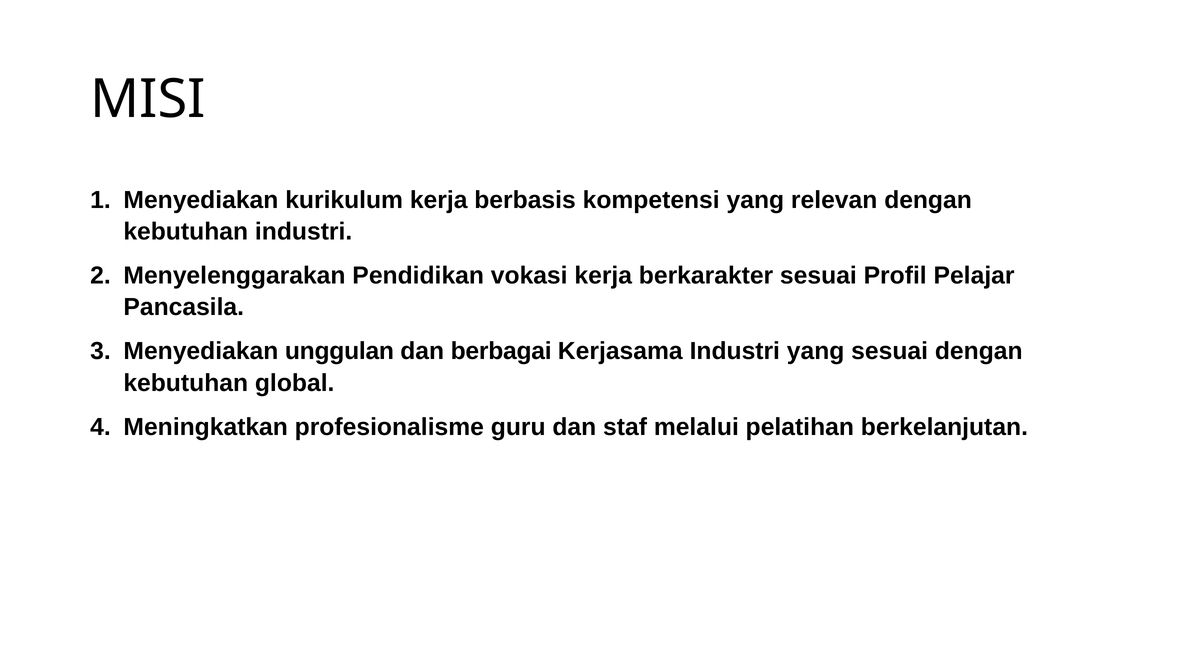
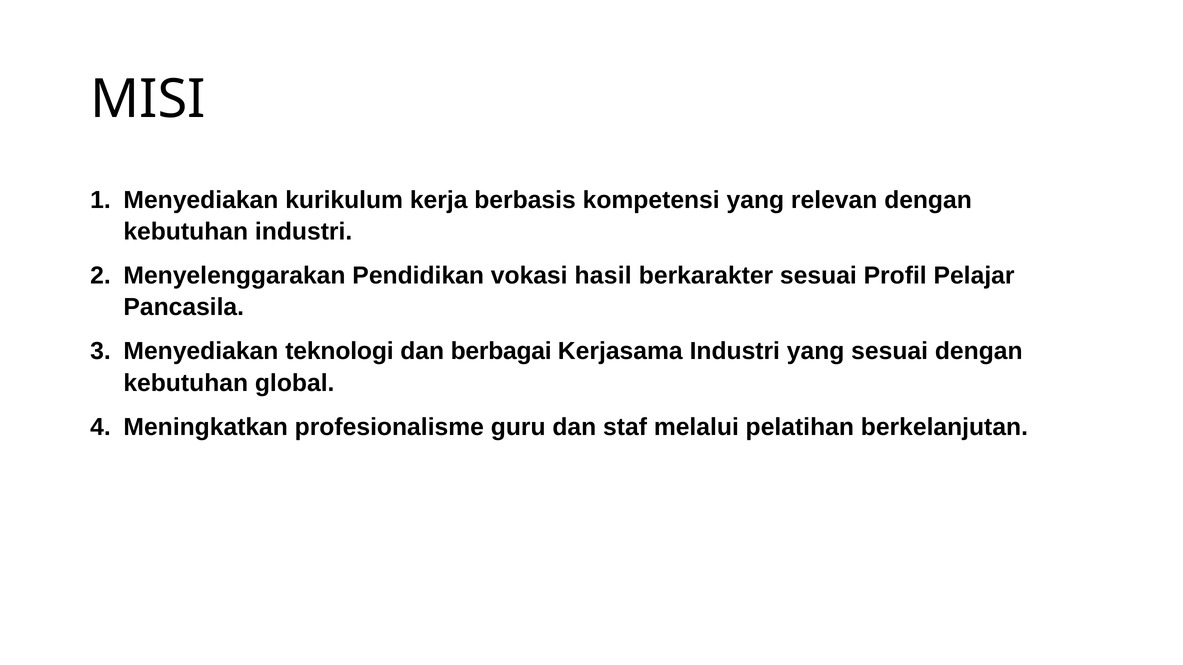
vokasi kerja: kerja -> hasil (603, 276)
unggulan: unggulan -> teknologi (339, 352)
